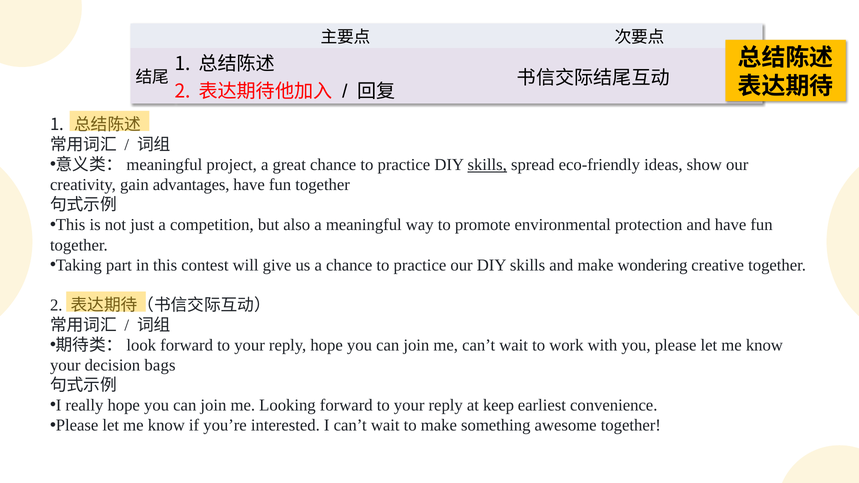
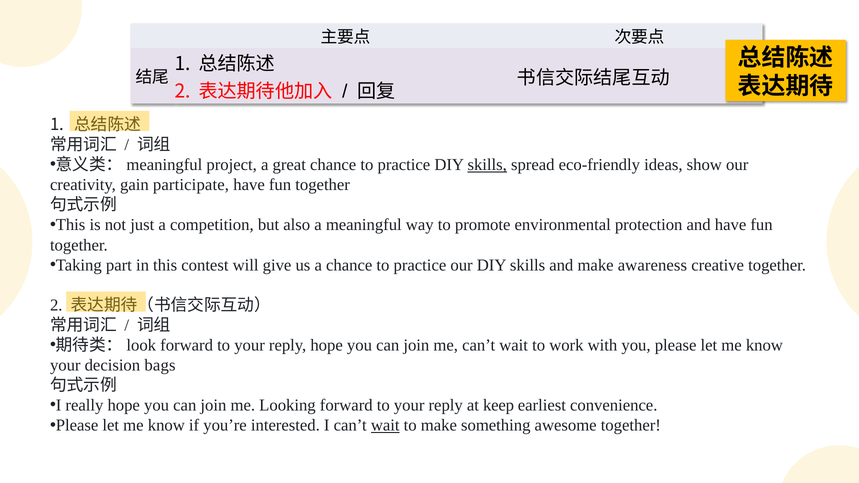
advantages: advantages -> participate (191, 185)
wondering: wondering -> awareness (652, 265)
wait underline: none -> present (385, 426)
